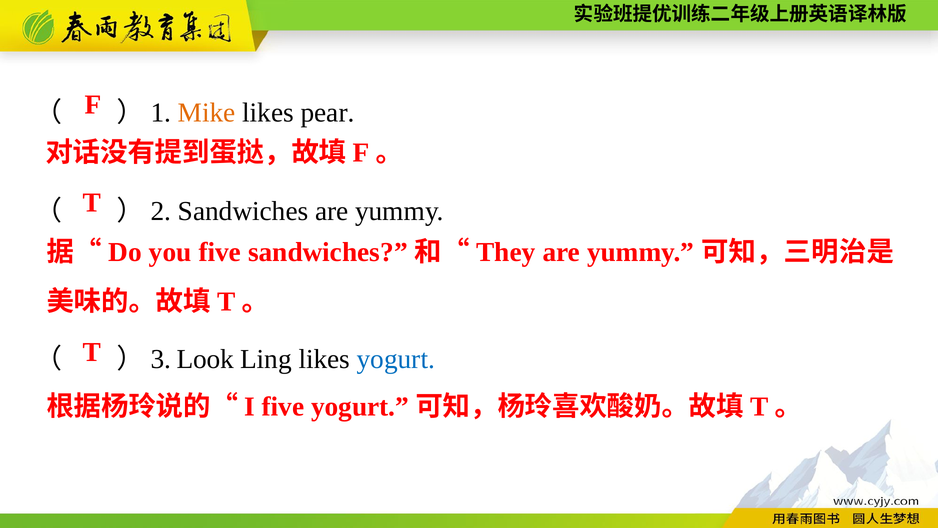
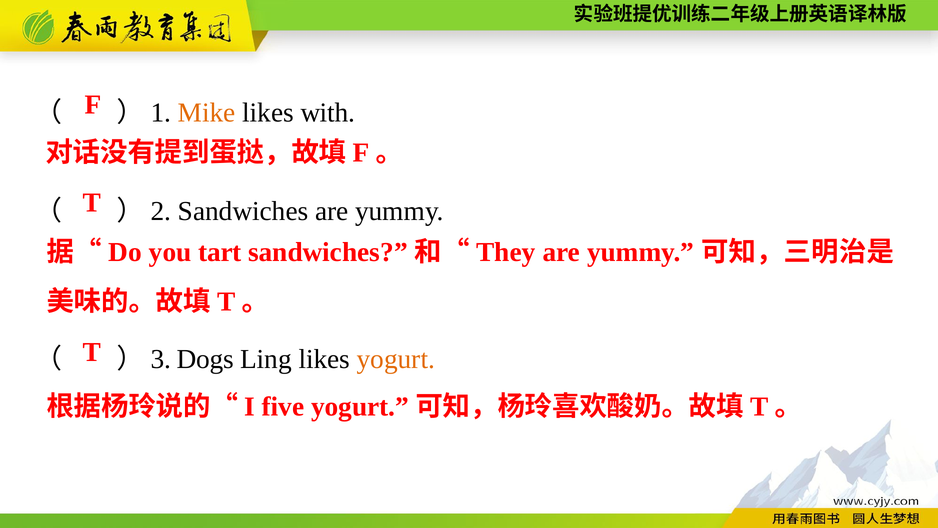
pear: pear -> with (328, 113)
you five: five -> tart (220, 252)
Look: Look -> Dogs (205, 359)
yogurt colour: blue -> orange (396, 359)
